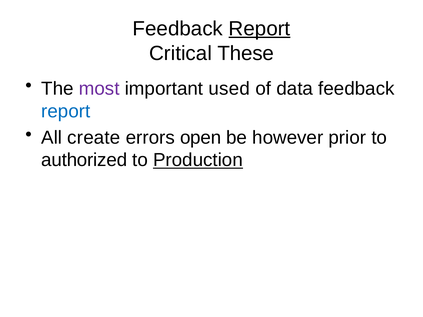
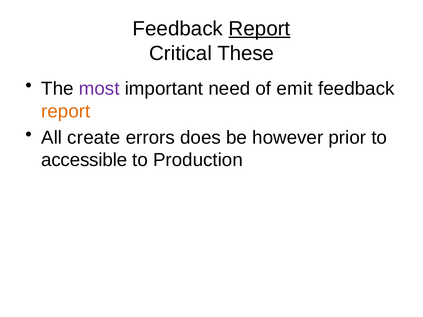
used: used -> need (229, 89)
data: data -> emit (295, 89)
report colour: blue -> orange (66, 111)
open: open -> does (201, 138)
authorized: authorized -> accessible (84, 160)
Production underline: present -> none (198, 160)
